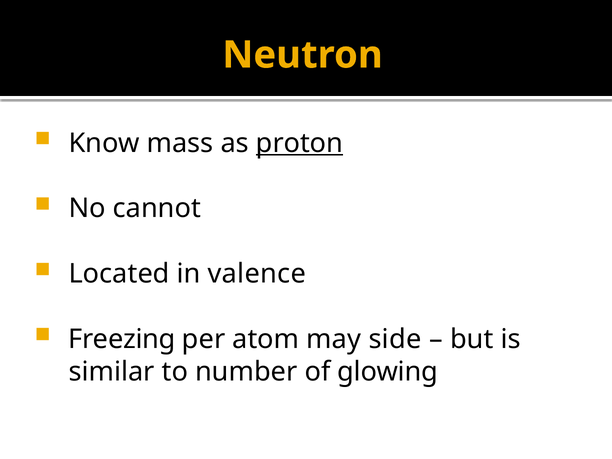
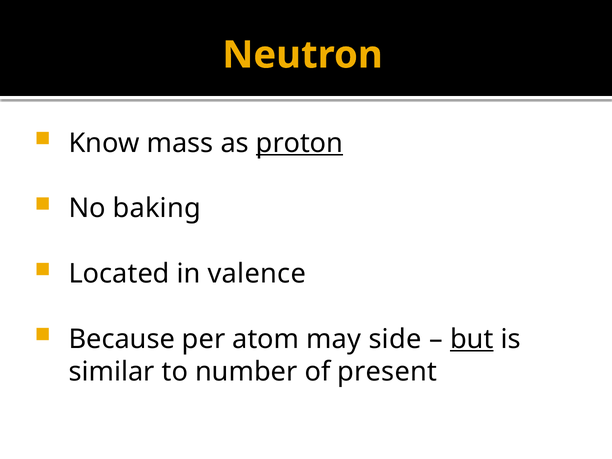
cannot: cannot -> baking (157, 208)
Freezing: Freezing -> Because (122, 339)
but underline: none -> present (472, 339)
glowing: glowing -> present (387, 372)
